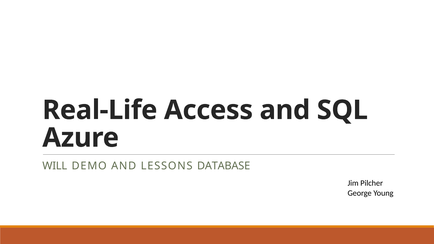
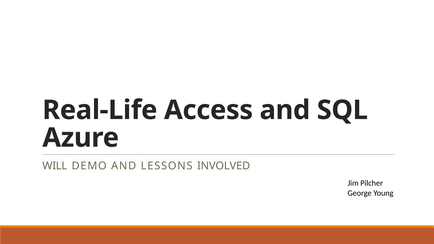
DATABASE: DATABASE -> INVOLVED (224, 166)
